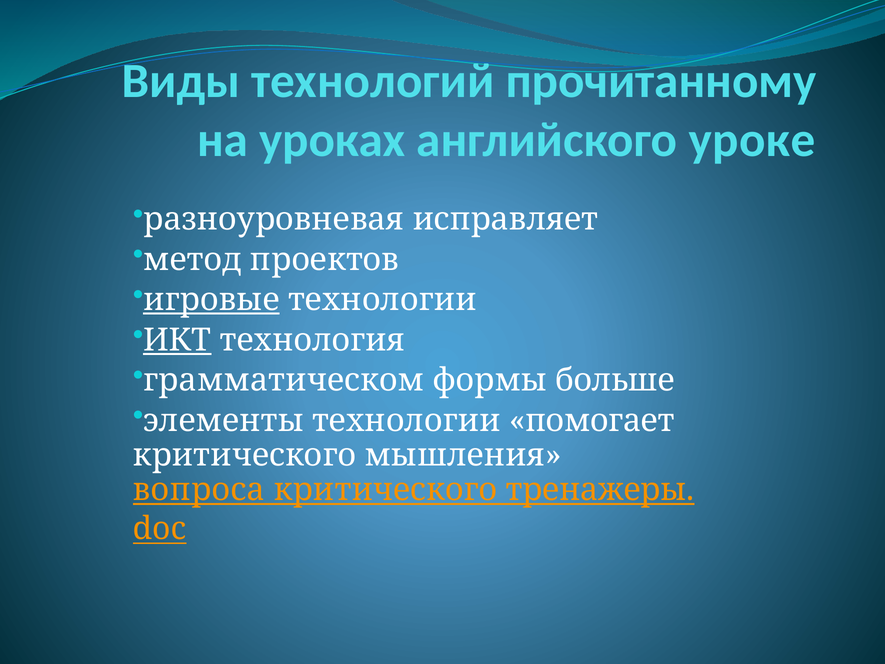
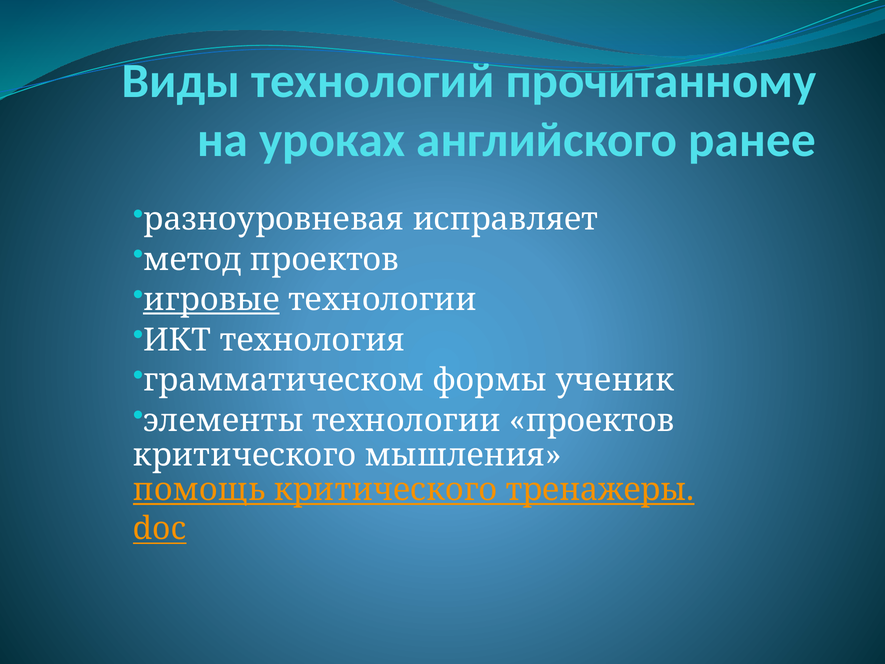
уроке: уроке -> ранее (752, 140)
ИКТ underline: present -> none (177, 340)
больше: больше -> ученик (615, 380)
технологии помогает: помогает -> проектов (592, 420)
вопроса: вопроса -> помощь (199, 489)
